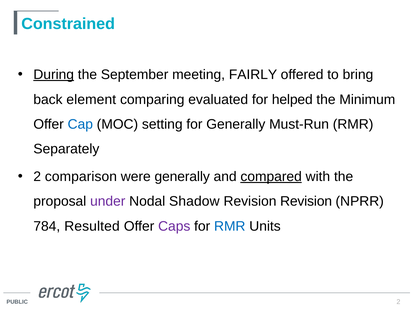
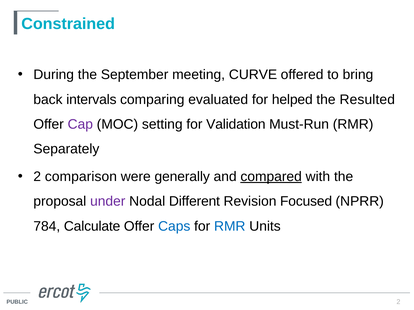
During underline: present -> none (54, 75)
FAIRLY: FAIRLY -> CURVE (253, 75)
element: element -> intervals (91, 100)
Minimum: Minimum -> Resulted (367, 100)
Cap colour: blue -> purple (80, 124)
for Generally: Generally -> Validation (236, 124)
Shadow: Shadow -> Different (194, 202)
Revision Revision: Revision -> Focused (306, 202)
Resulted: Resulted -> Calculate (92, 227)
Caps colour: purple -> blue (174, 227)
